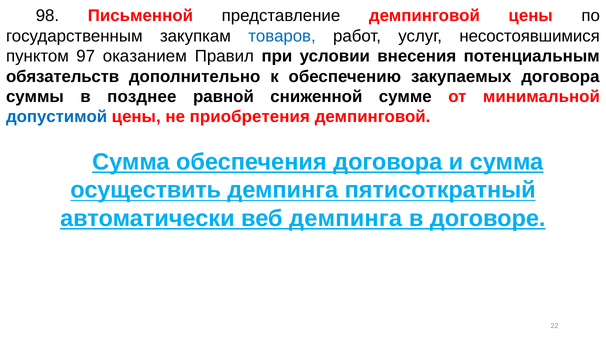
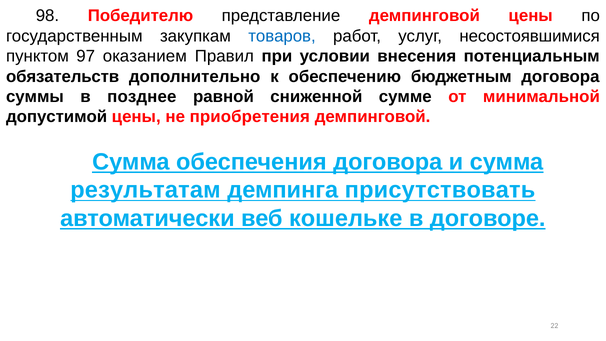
Письменной: Письменной -> Победителю (140, 16)
закупаемых: закупаемых -> бюджетным (461, 76)
допустимой colour: blue -> black (57, 117)
осуществить: осуществить -> результатам (145, 190)
пятисоткратный: пятисоткратный -> присутствовать (440, 190)
веб демпинга: демпинга -> кошельке (346, 218)
